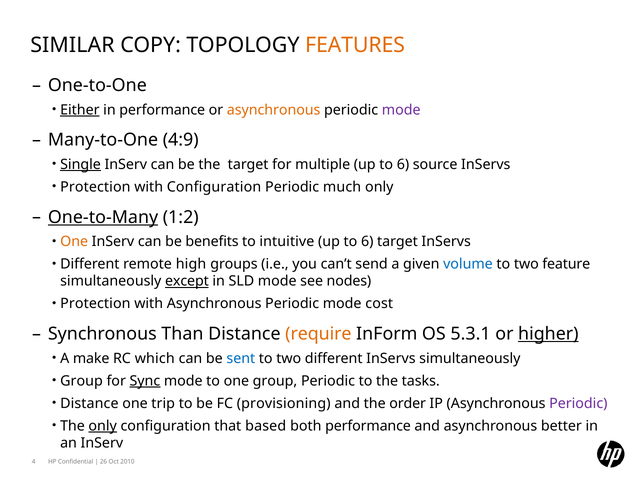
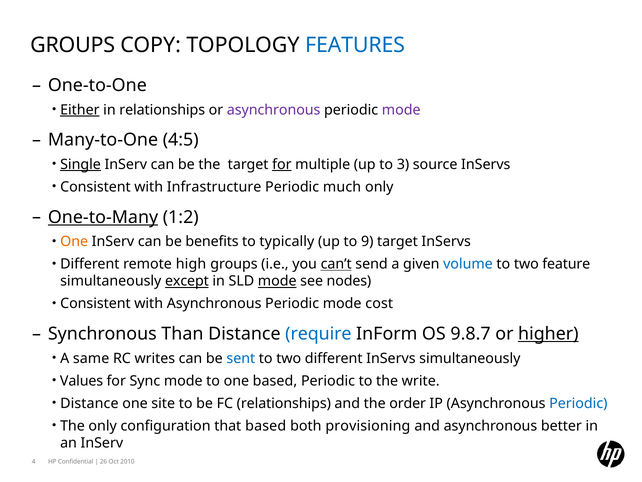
SIMILAR: SIMILAR -> GROUPS (73, 45)
FEATURES colour: orange -> blue (355, 45)
in performance: performance -> relationships (162, 110)
asynchronous colour: orange -> purple (274, 110)
4:9: 4:9 -> 4:5 (181, 140)
for underline: none -> present (282, 164)
multiple up to 6: 6 -> 3 (403, 164)
Protection: Protection -> Consistent (95, 187)
with Configuration: Configuration -> Infrastructure (214, 187)
intuitive: intuitive -> typically (287, 241)
6: 6 -> 9 (367, 241)
can’t underline: none -> present (336, 264)
mode underline: none -> present (277, 281)
Protection: Protection -> Consistent (95, 303)
require colour: orange -> blue (318, 334)
5.3.1: 5.3.1 -> 9.8.7 (471, 334)
make: make -> same (91, 358)
which: which -> writes (155, 358)
Group: Group -> Values (82, 380)
Sync underline: present -> none (145, 380)
one group: group -> based (275, 380)
tasks: tasks -> write (421, 380)
trip: trip -> site (163, 403)
FC provisioning: provisioning -> relationships (284, 403)
Periodic colour: purple -> blue (578, 403)
only underline: present -> none (103, 425)
both performance: performance -> provisioning (368, 425)
